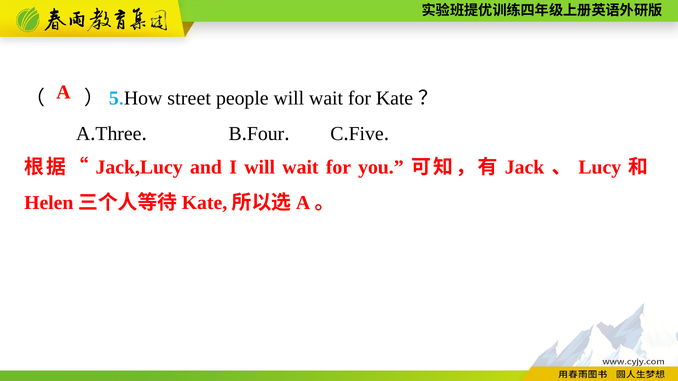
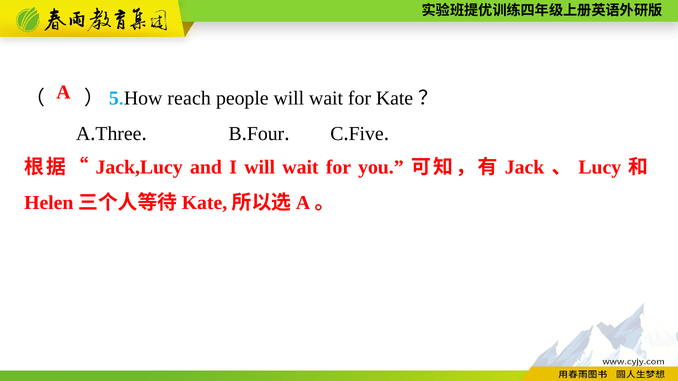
street: street -> reach (189, 98)
